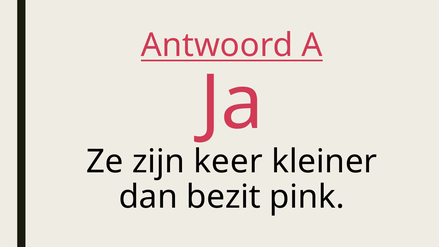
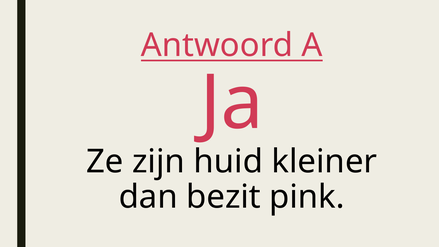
keer: keer -> huid (228, 162)
